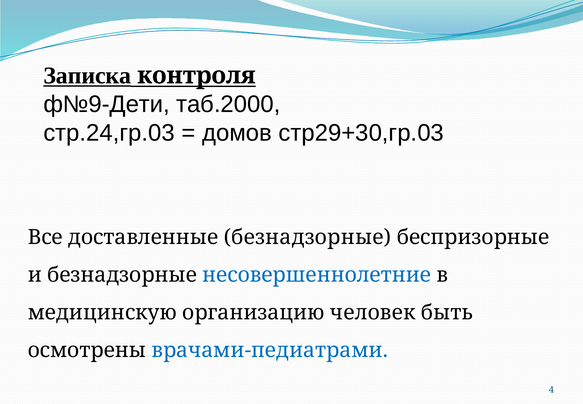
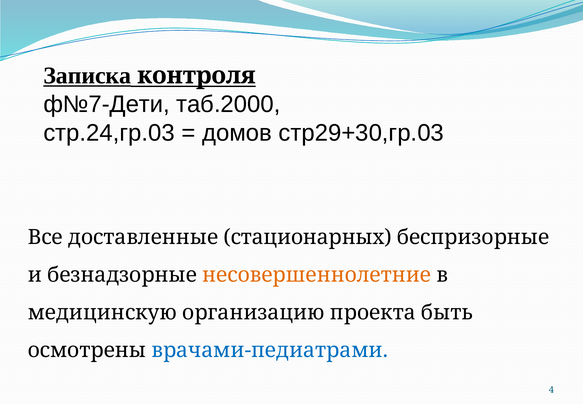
ф№9-Дети: ф№9-Дети -> ф№7-Дети (107, 104)
доставленные безнадзорные: безнадзорные -> стационарных (308, 237)
несовершеннолетние colour: blue -> orange (317, 275)
человек: человек -> проекта (373, 312)
